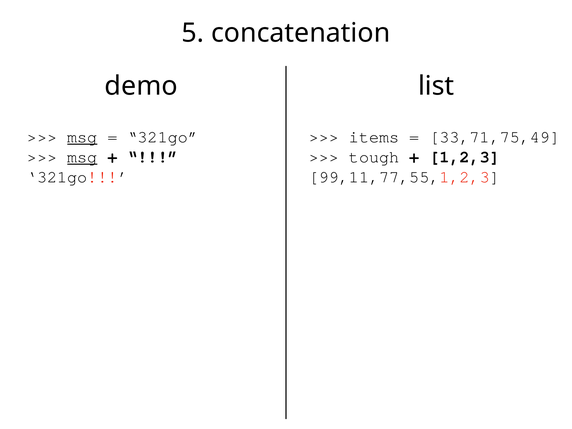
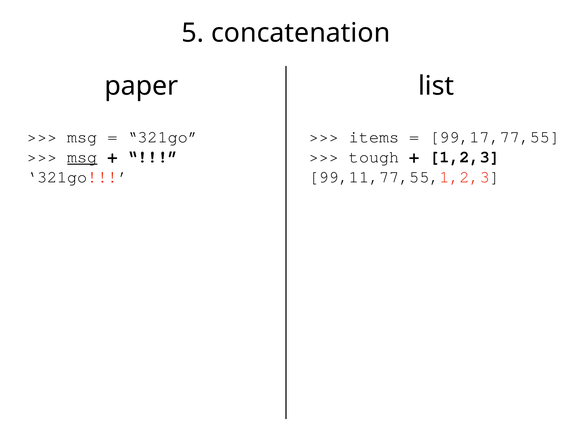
demo: demo -> paper (141, 86)
msg underline: present -> none (82, 137)
33,71,75,49: 33,71,75,49 -> 99,17,77,55 (495, 137)
